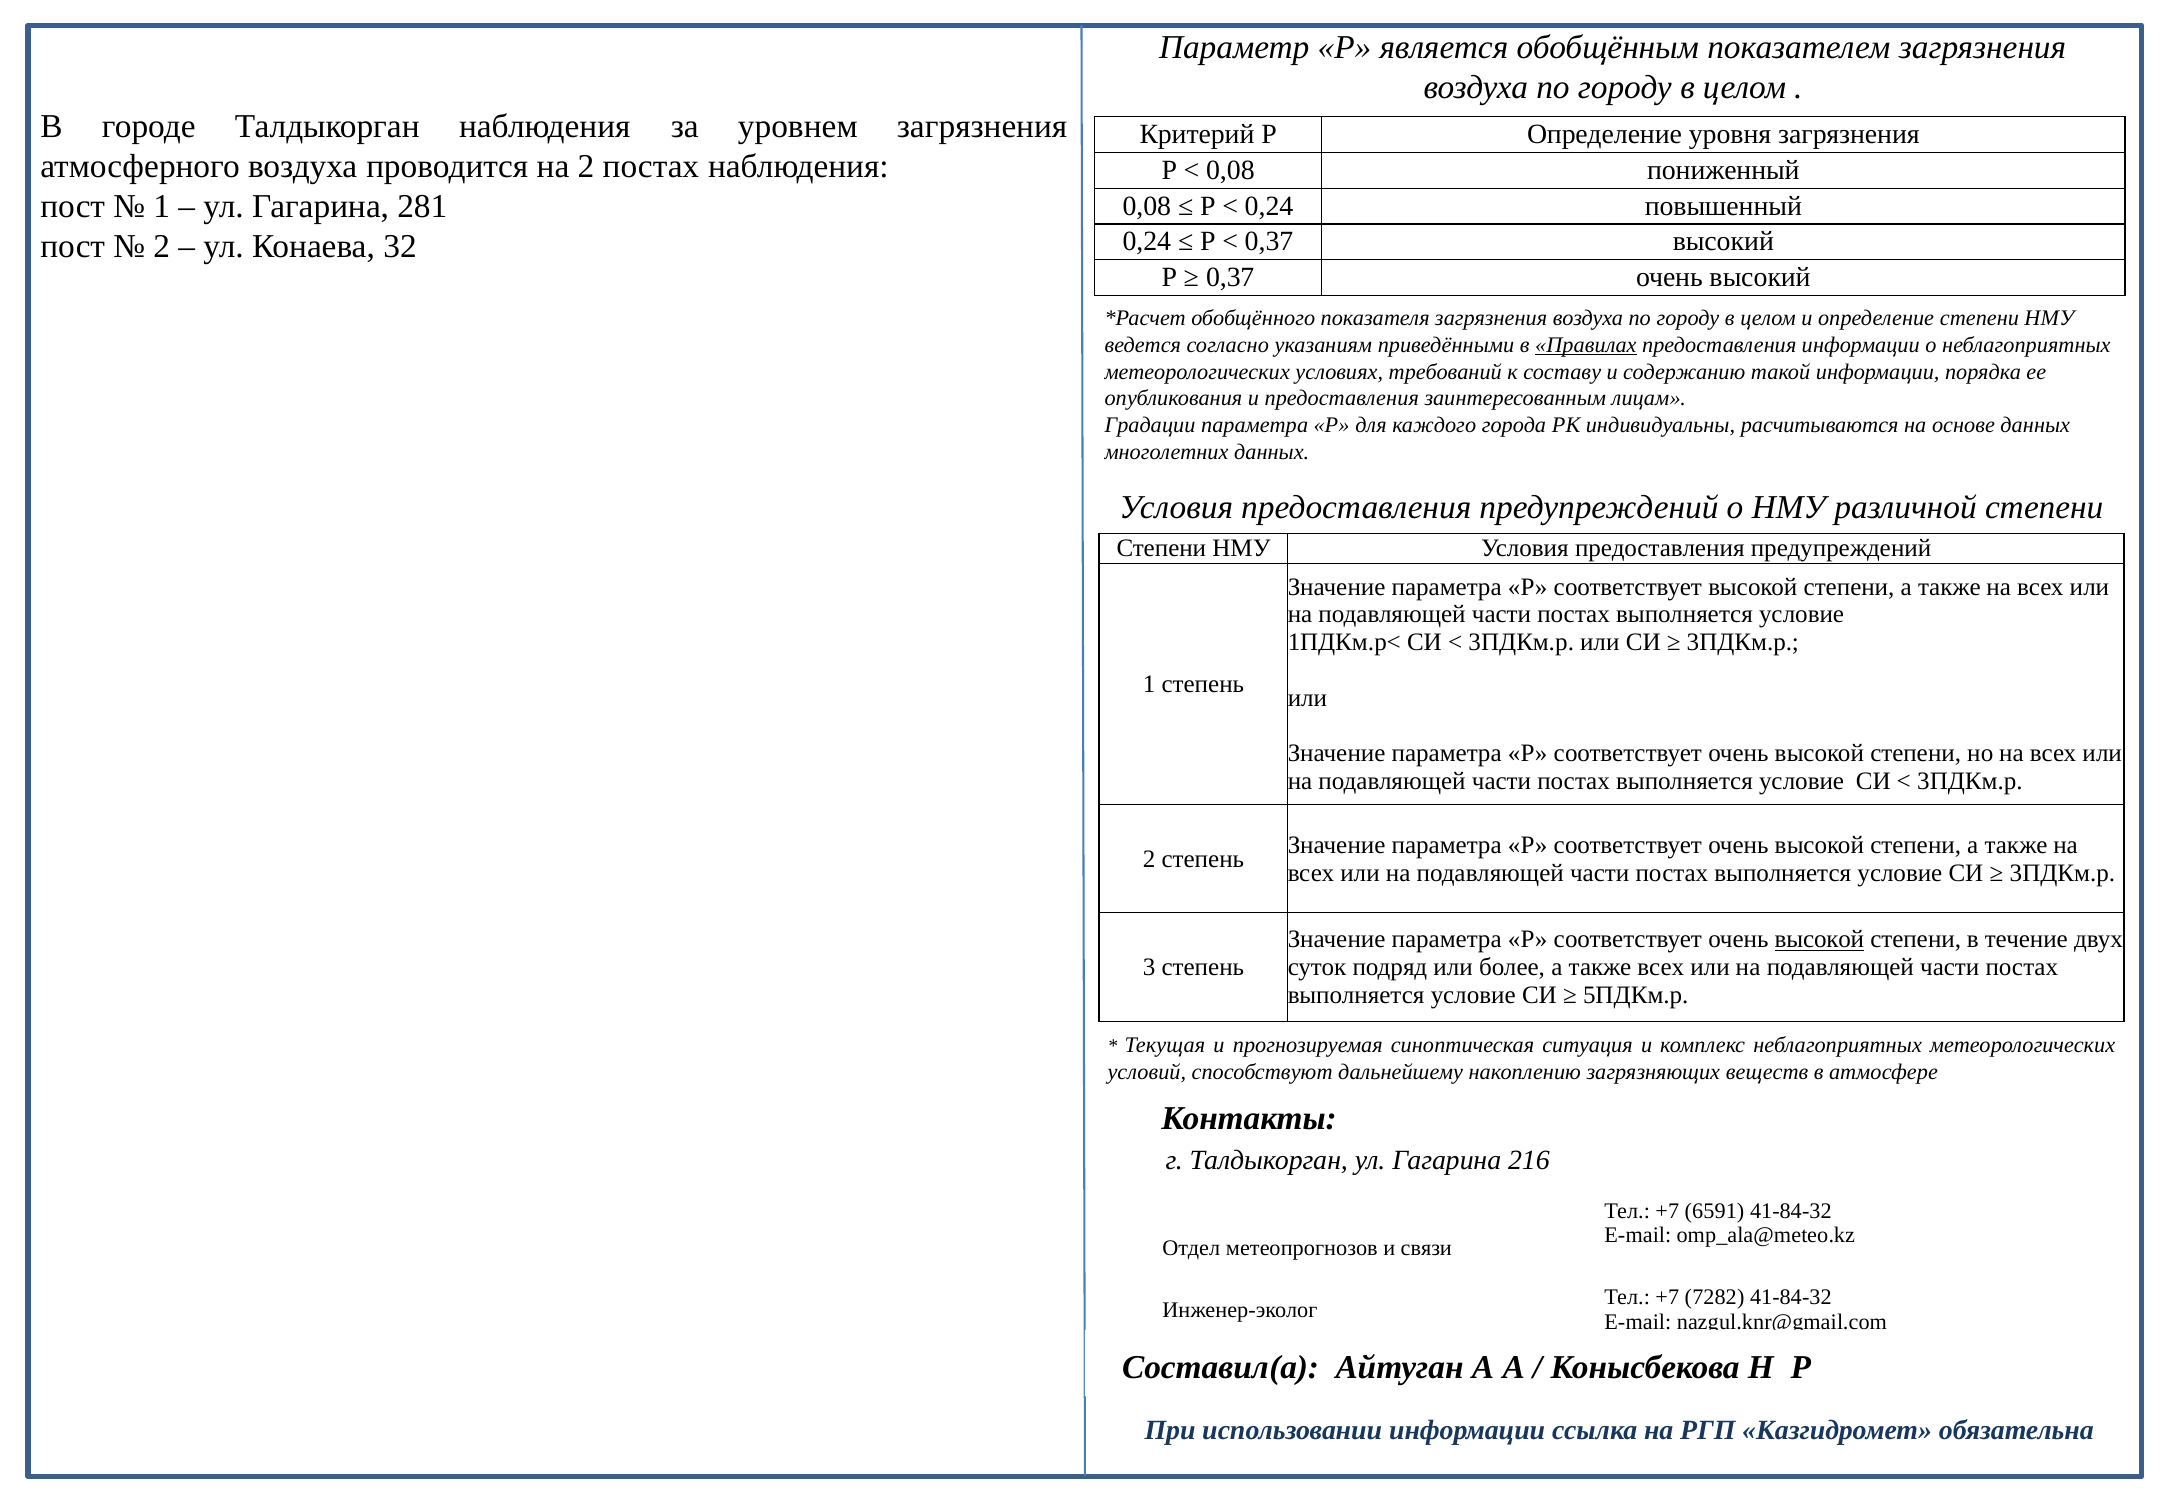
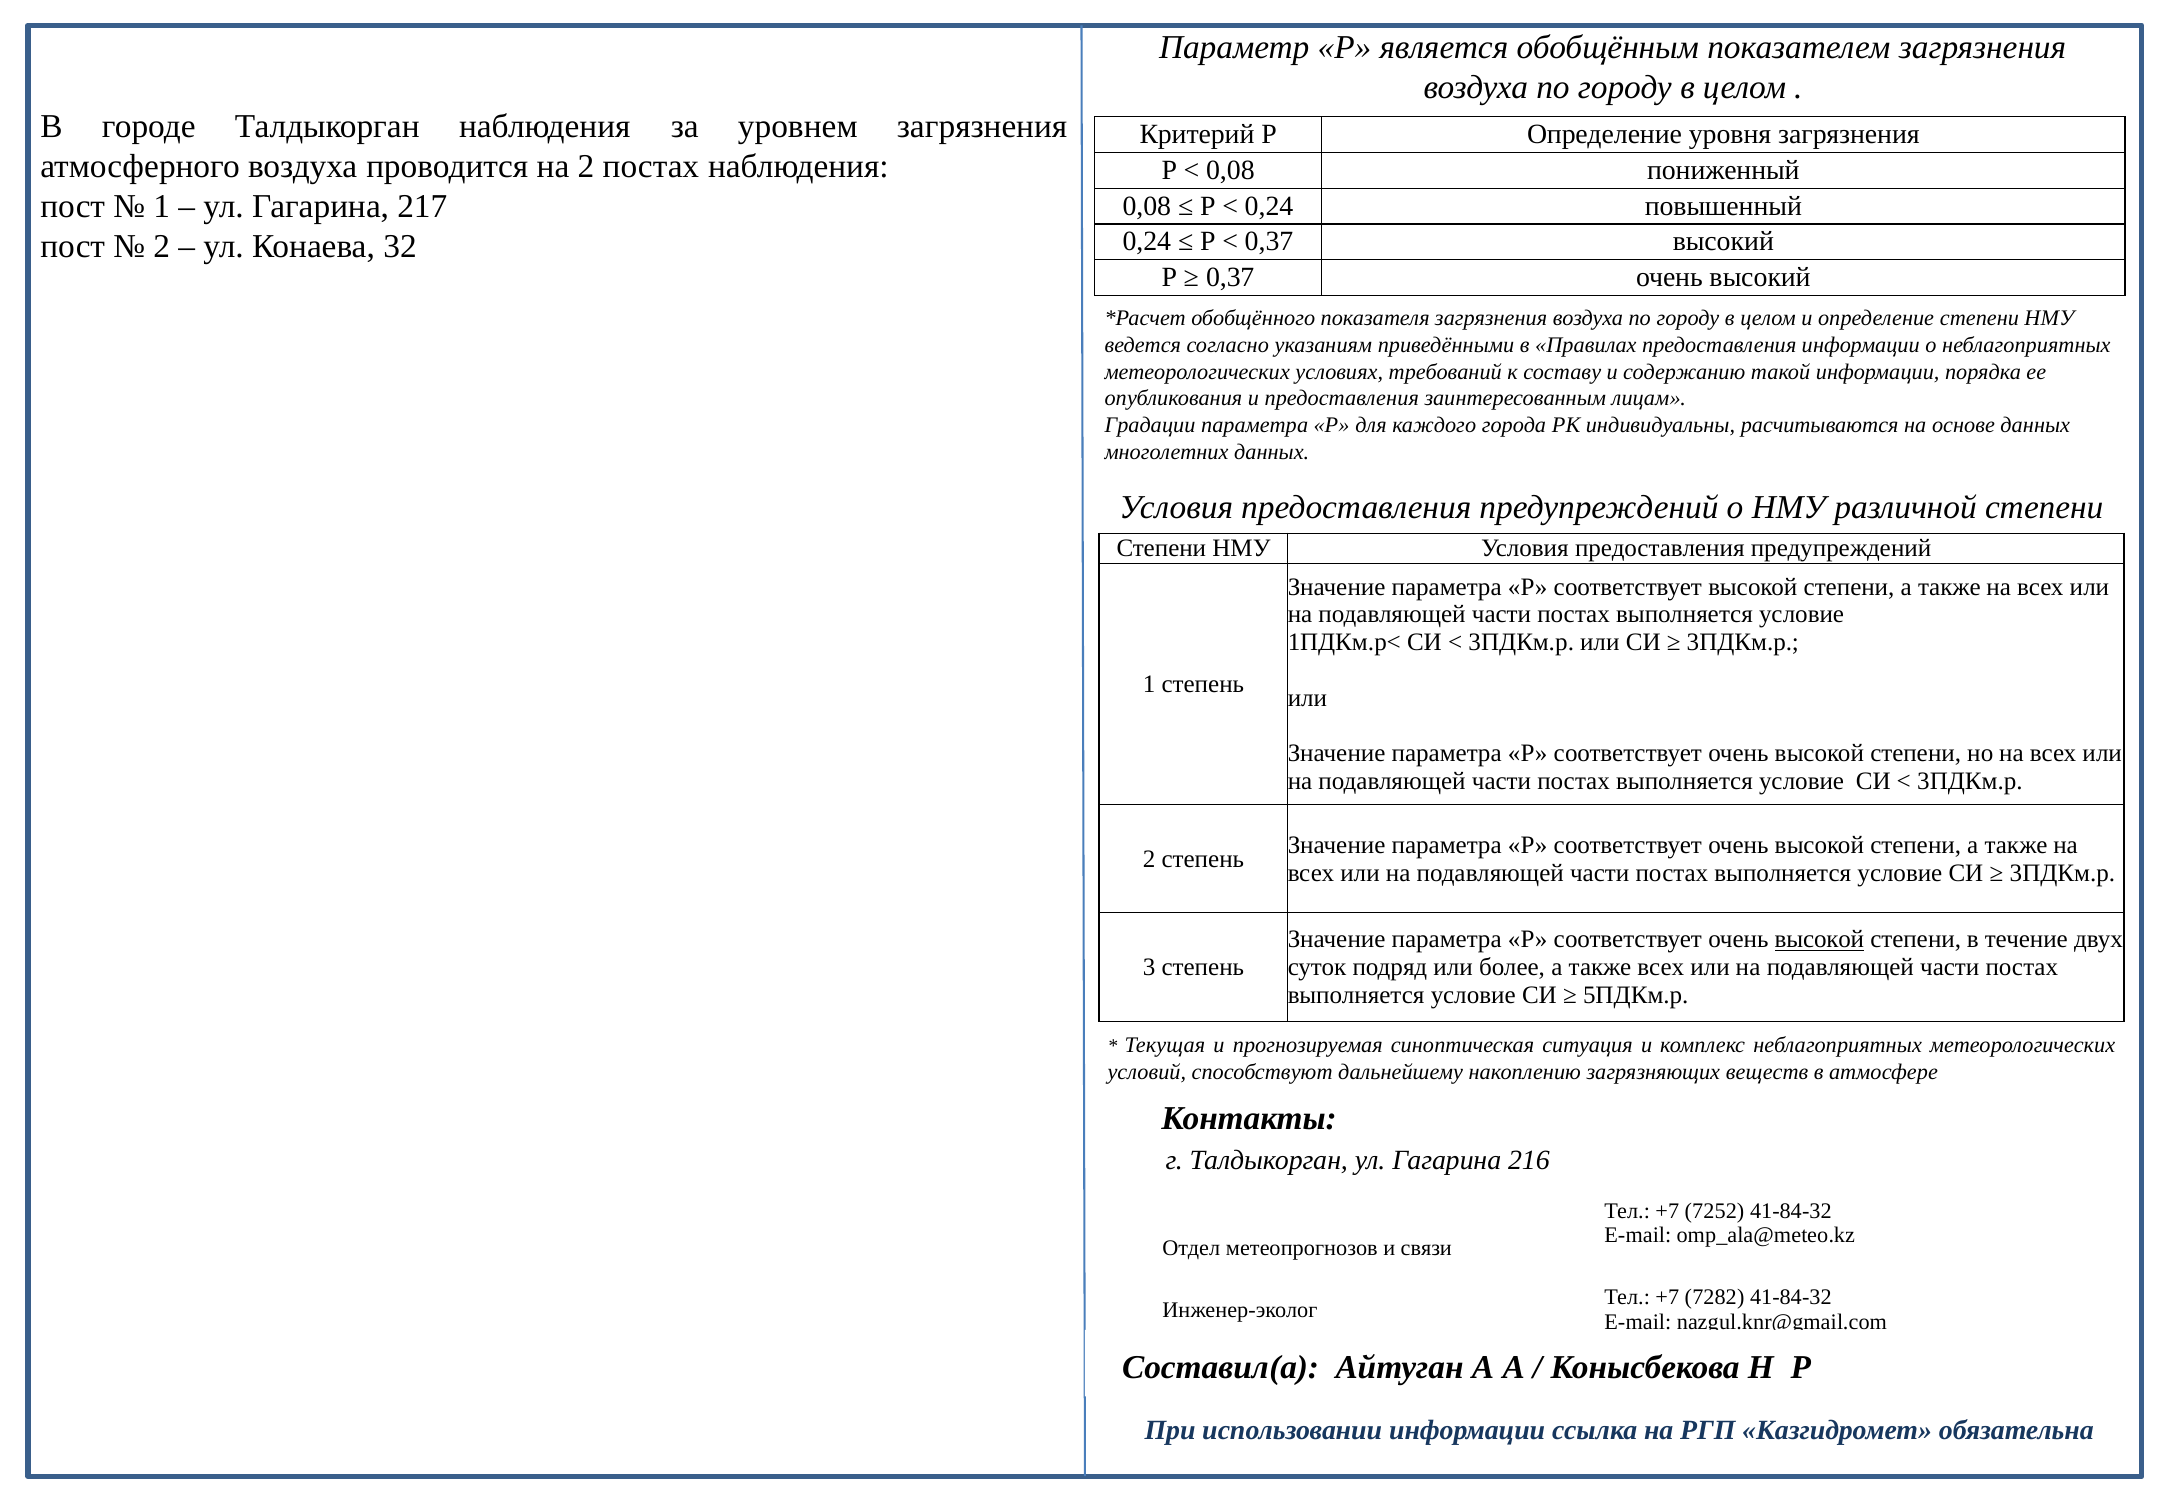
281: 281 -> 217 (422, 206)
Правилах underline: present -> none (1586, 345)
6591: 6591 -> 7252 (1715, 1211)
